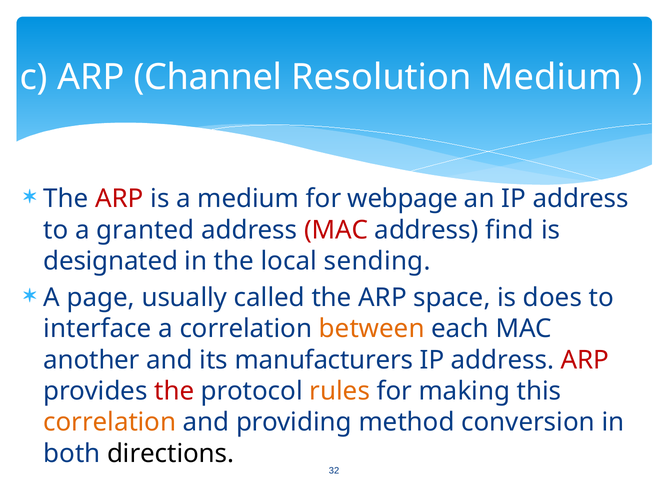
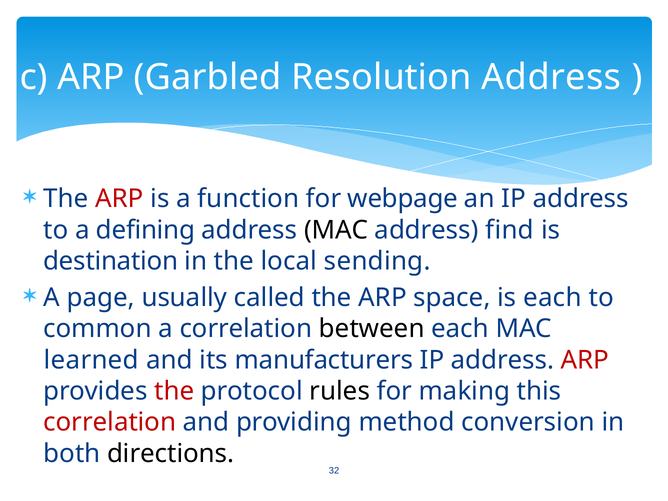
Channel: Channel -> Garbled (208, 77)
Resolution Medium: Medium -> Address (551, 77)
a medium: medium -> function (248, 199)
granted: granted -> defining (146, 230)
MAC colour: red -> black (336, 230)
designated: designated -> destination (111, 261)
is does: does -> each (552, 298)
interface: interface -> common (98, 329)
between colour: orange -> black (372, 329)
another: another -> learned (91, 360)
rules colour: orange -> black (340, 391)
correlation colour: orange -> red (110, 422)
